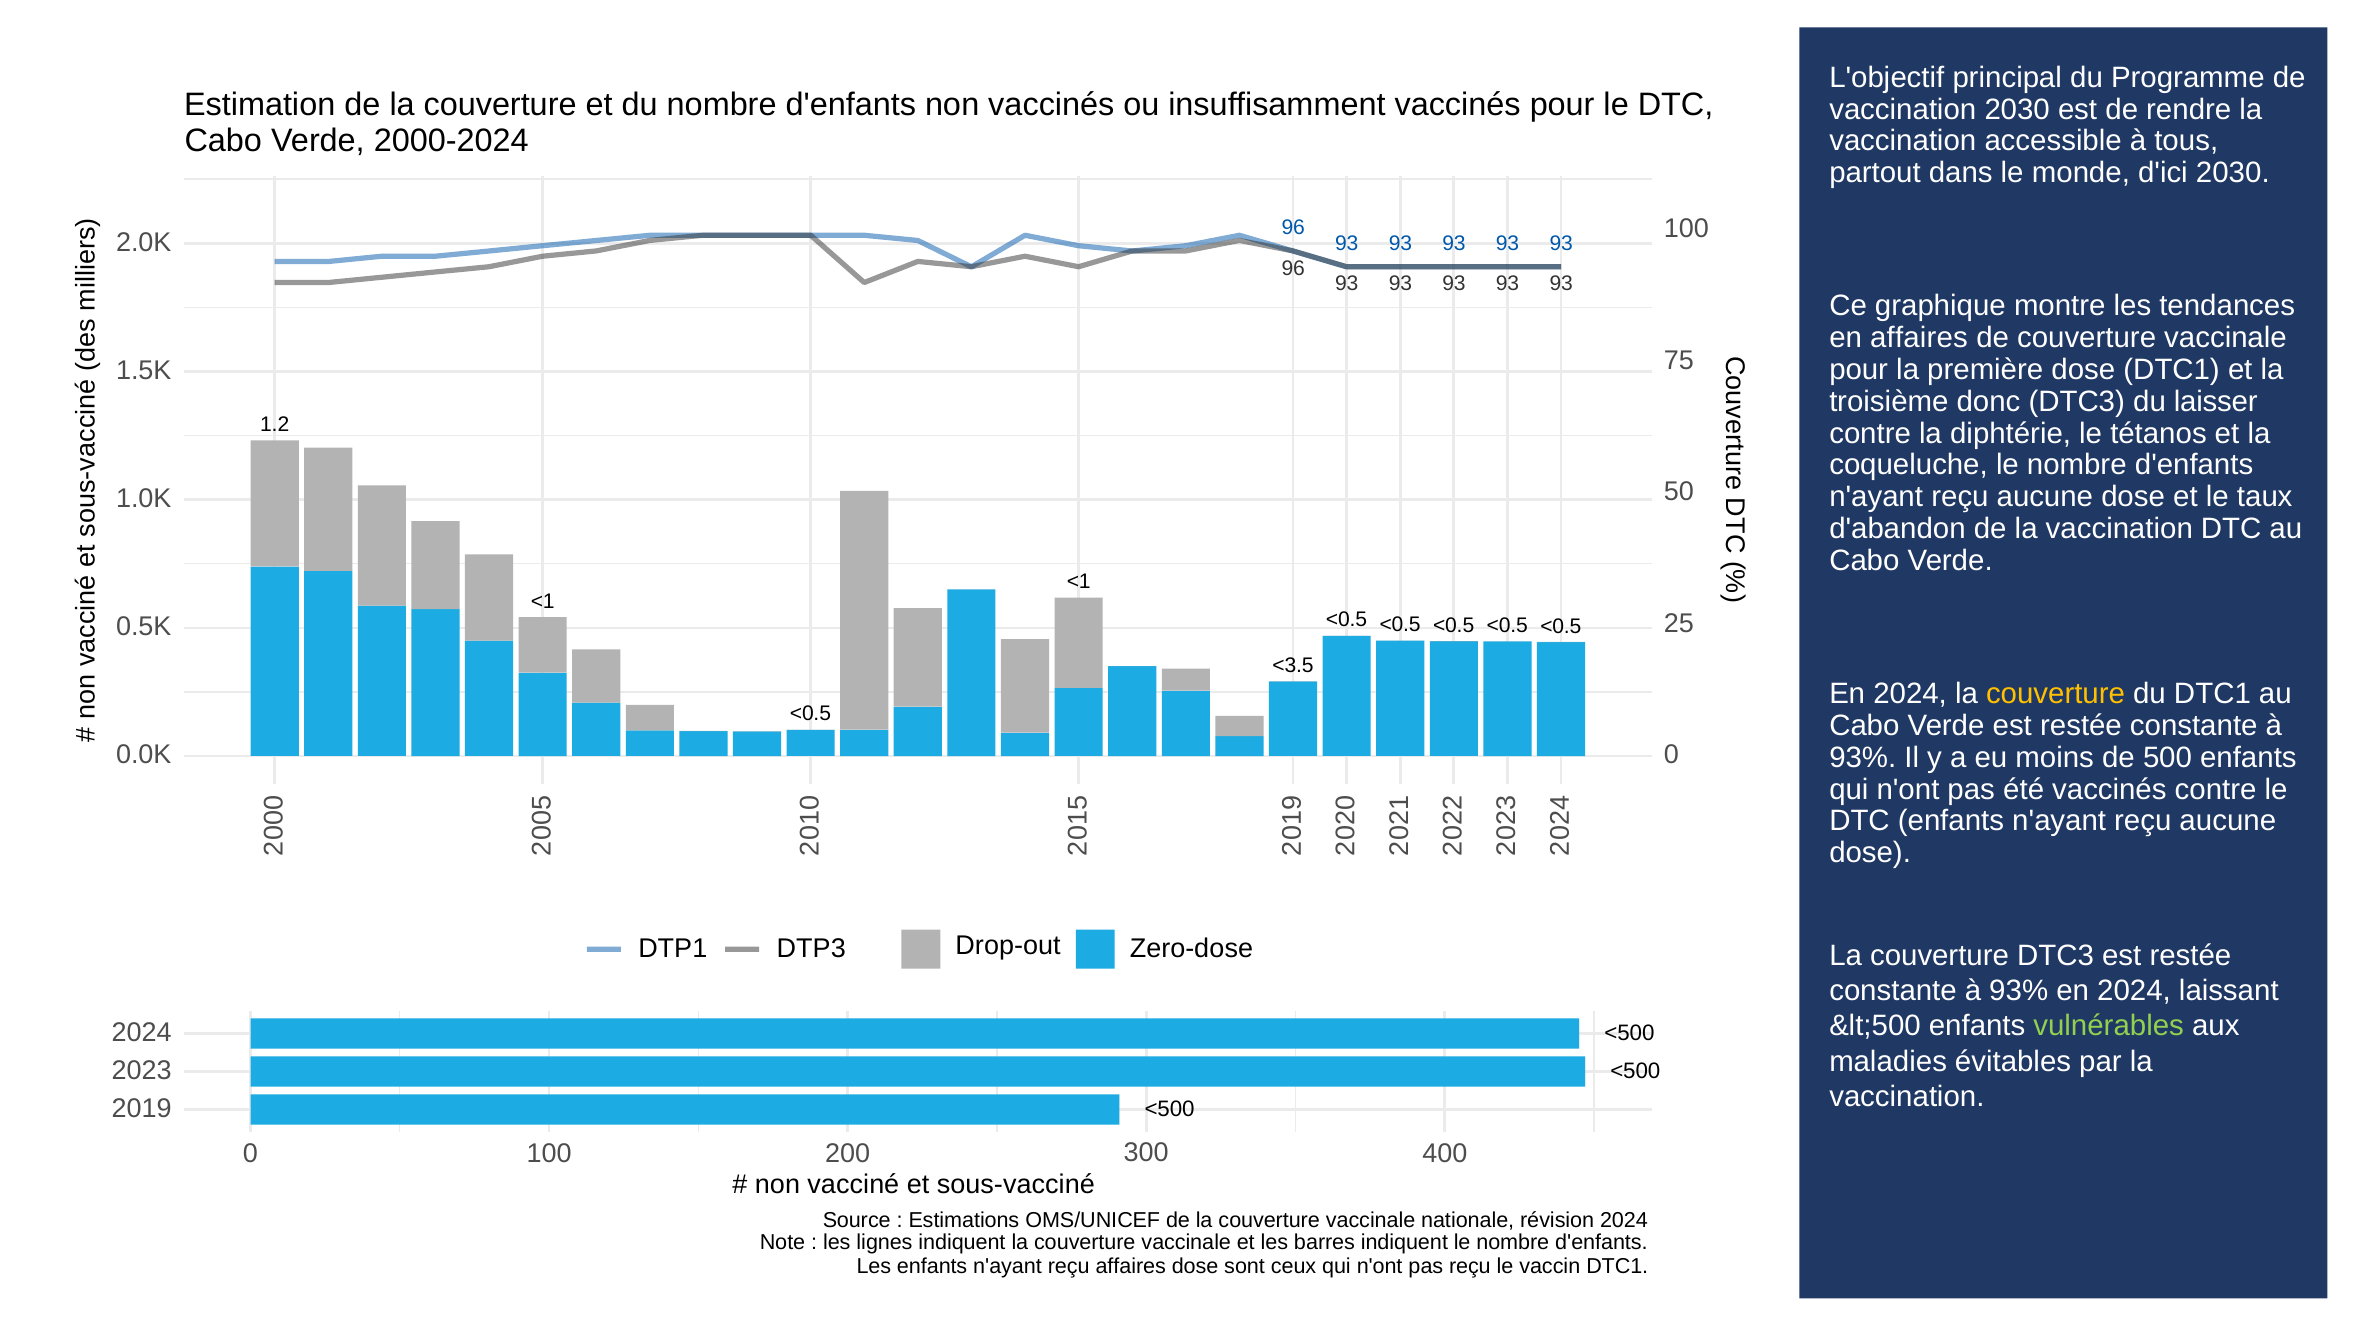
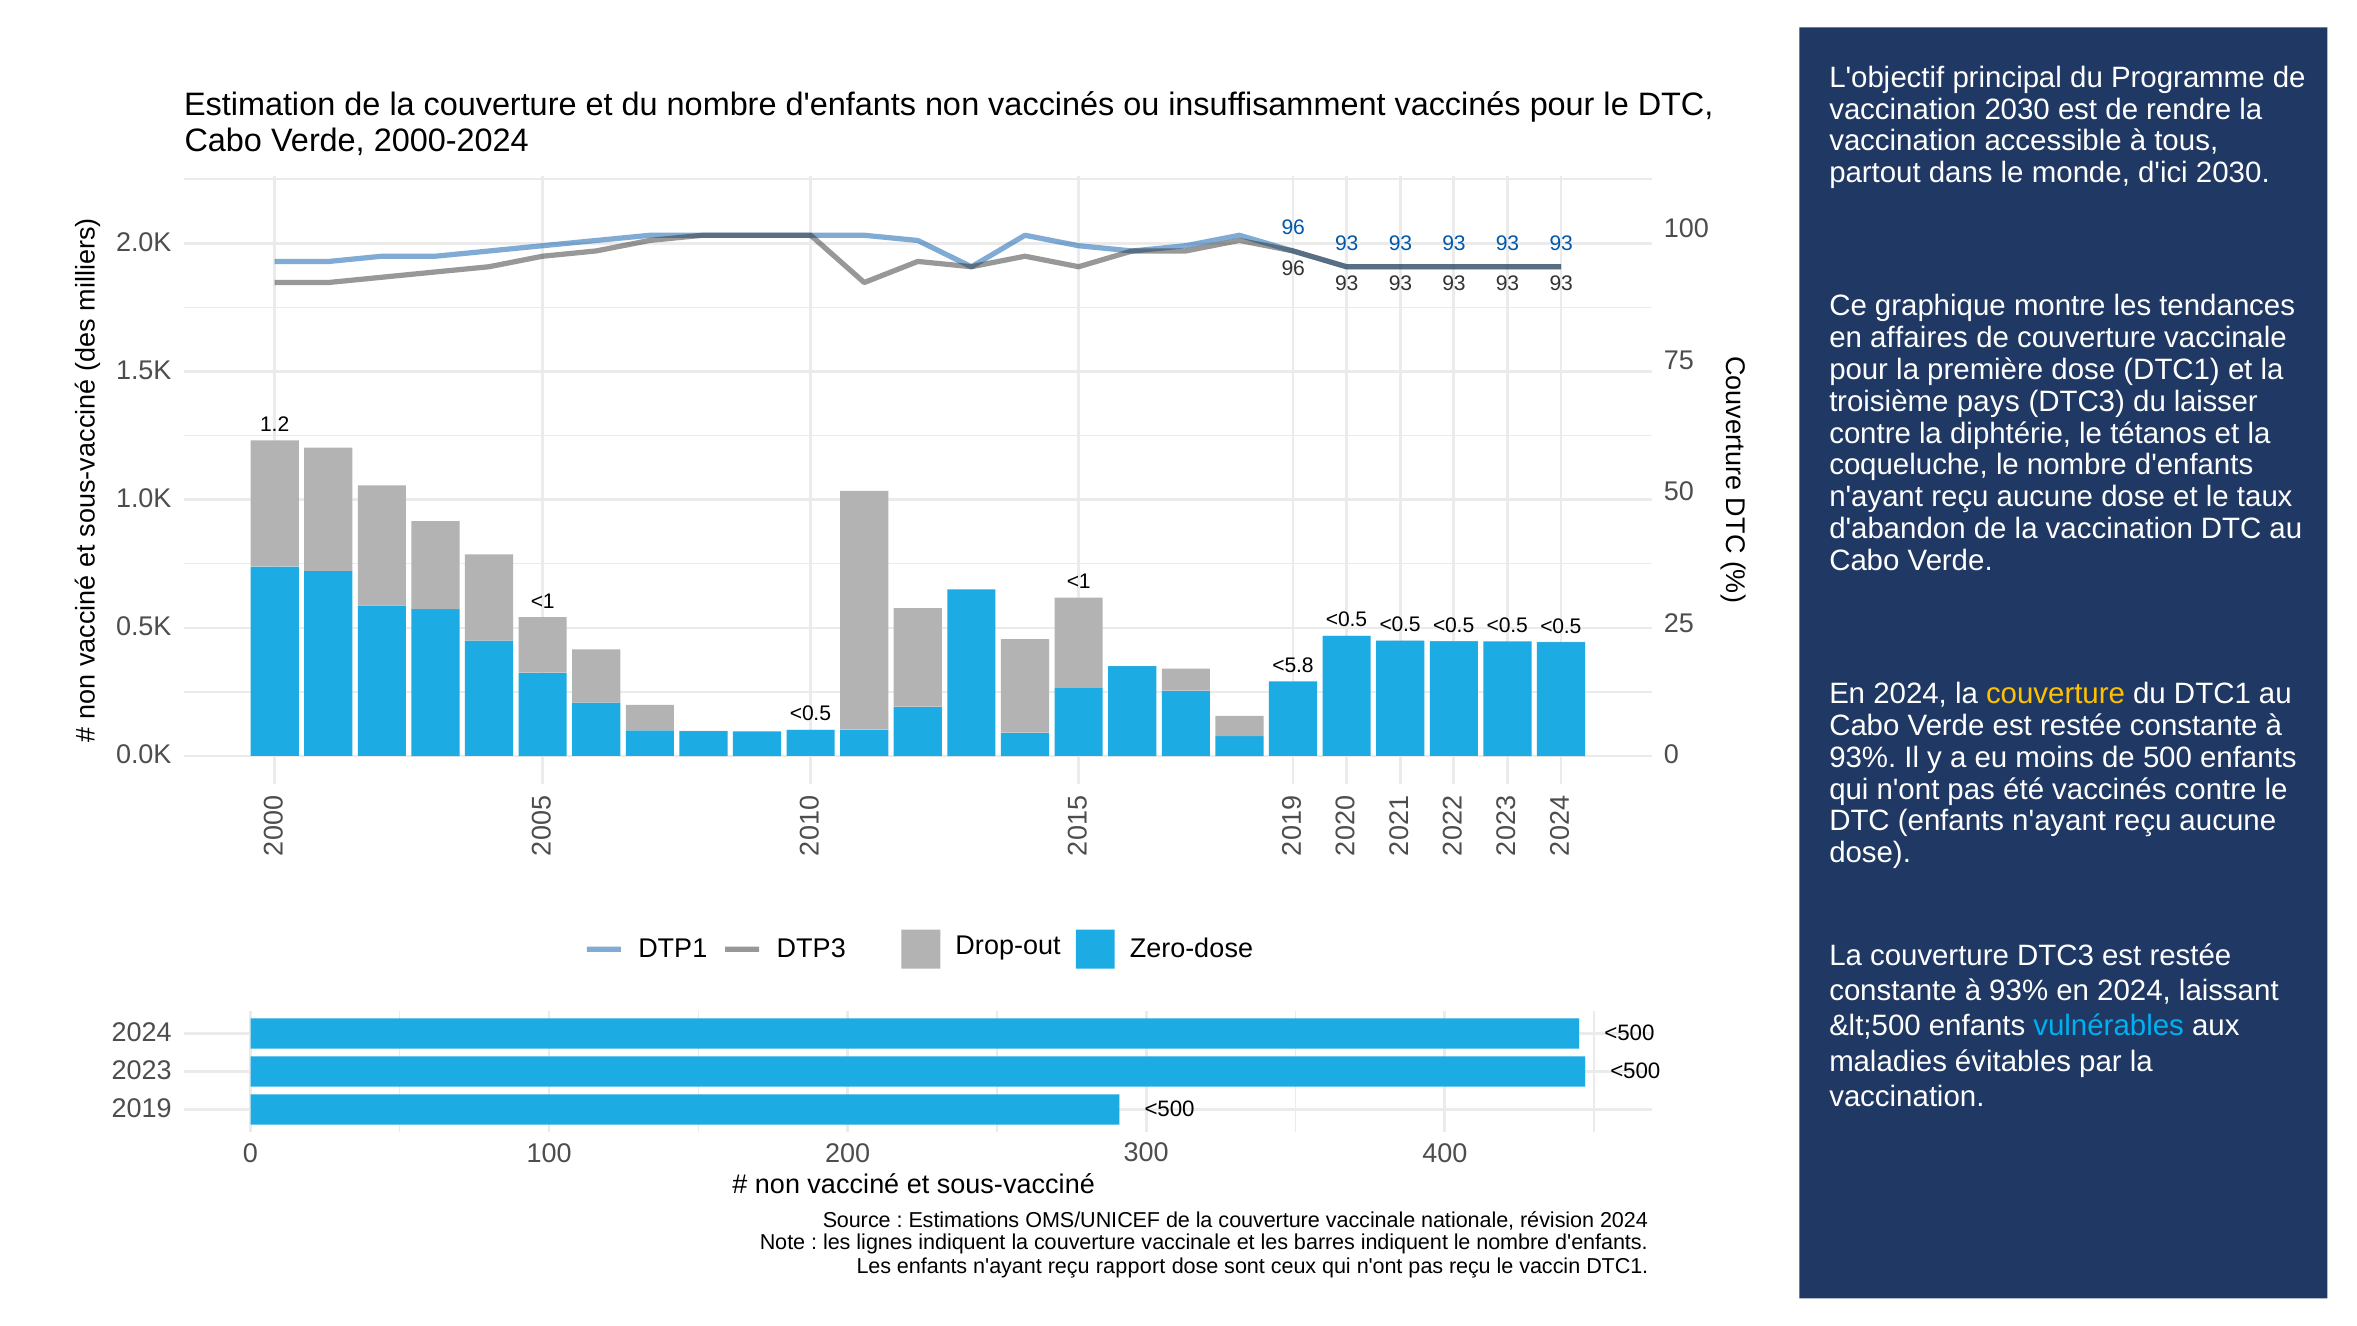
donc: donc -> pays (1988, 402)
<3.5: <3.5 -> <5.8 (1293, 665)
vulnérables colour: light green -> light blue (2109, 1026)
reçu affaires: affaires -> rapport (1131, 1266)
